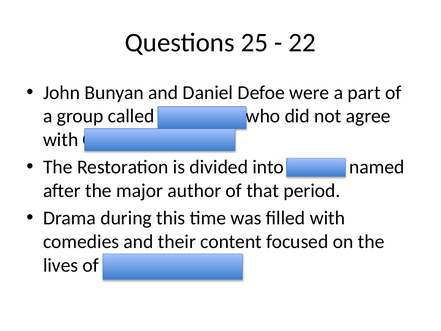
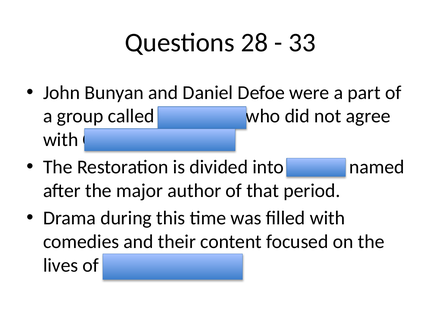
25: 25 -> 28 (254, 43)
22: 22 -> 33 (302, 43)
